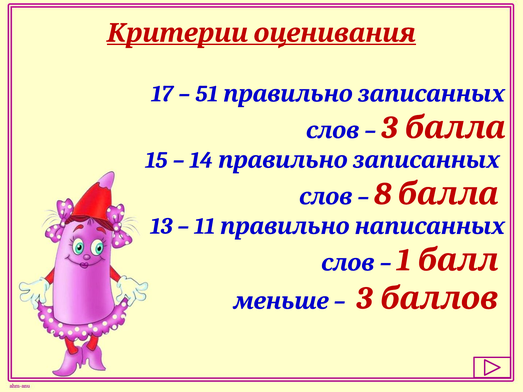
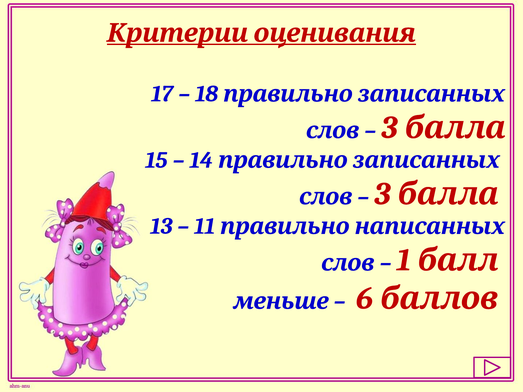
51: 51 -> 18 (207, 94)
8: 8 -> 3 (383, 194)
меньше 3: 3 -> 6 (364, 299)
